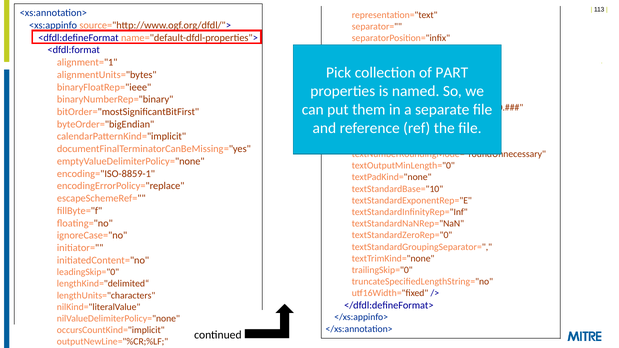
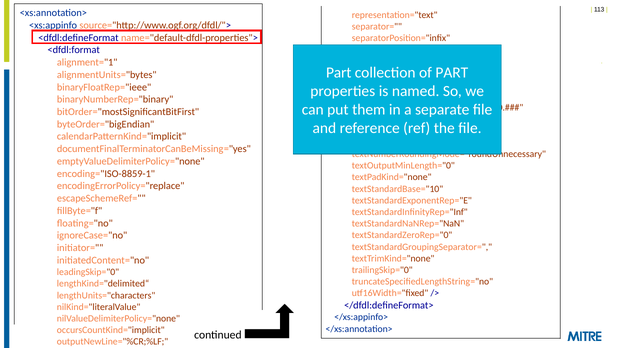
Pick: Pick -> Part (339, 73)
